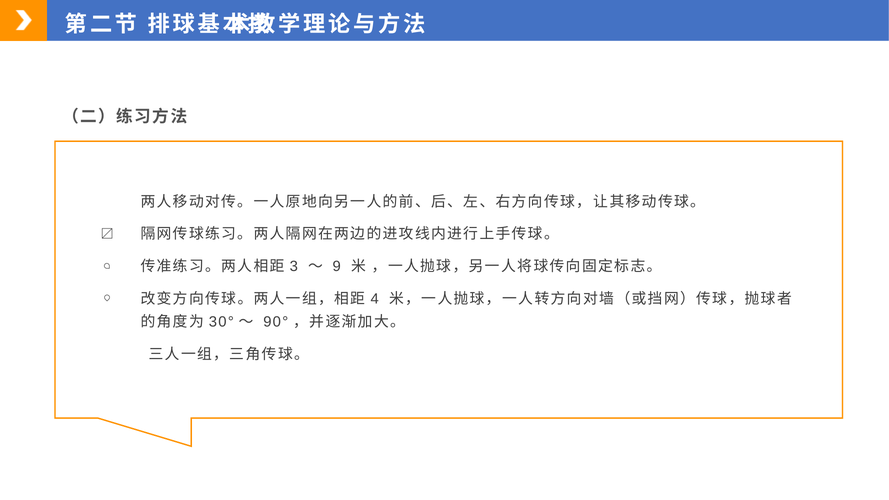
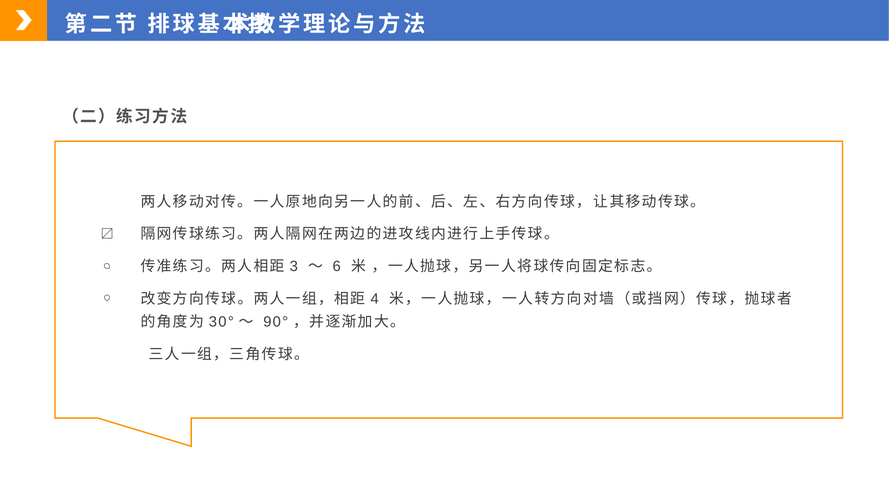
9: 9 -> 6 (337, 266)
